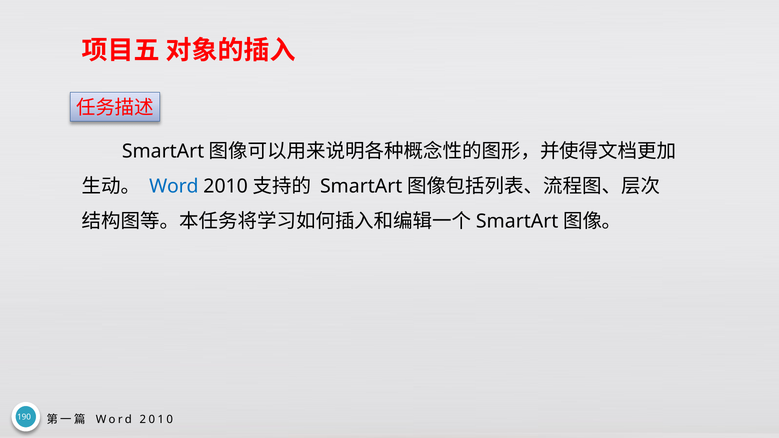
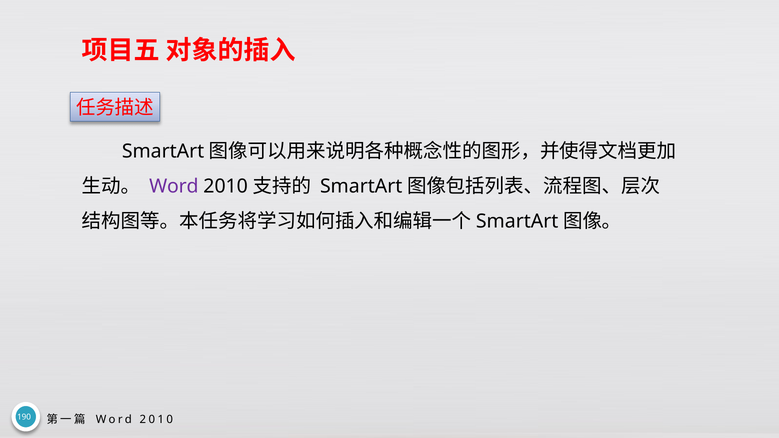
Word colour: blue -> purple (174, 186)
